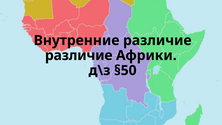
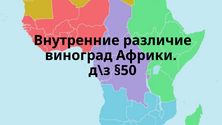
различие: различие -> виноград (79, 55)
